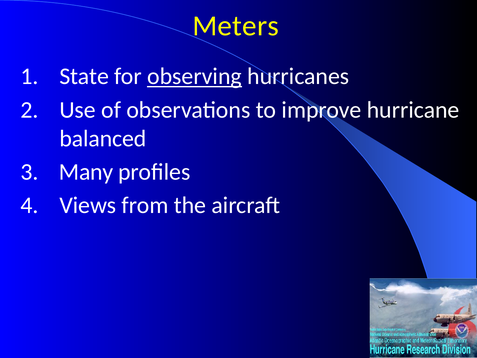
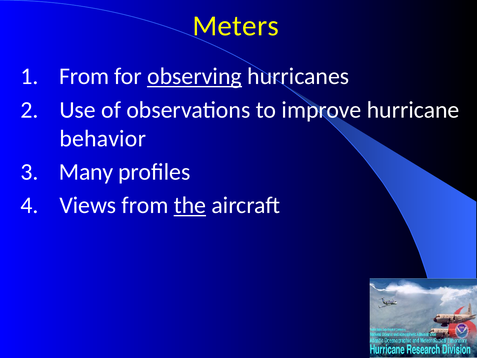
State: State -> From (84, 76)
balanced: balanced -> behavior (103, 138)
the underline: none -> present (190, 205)
